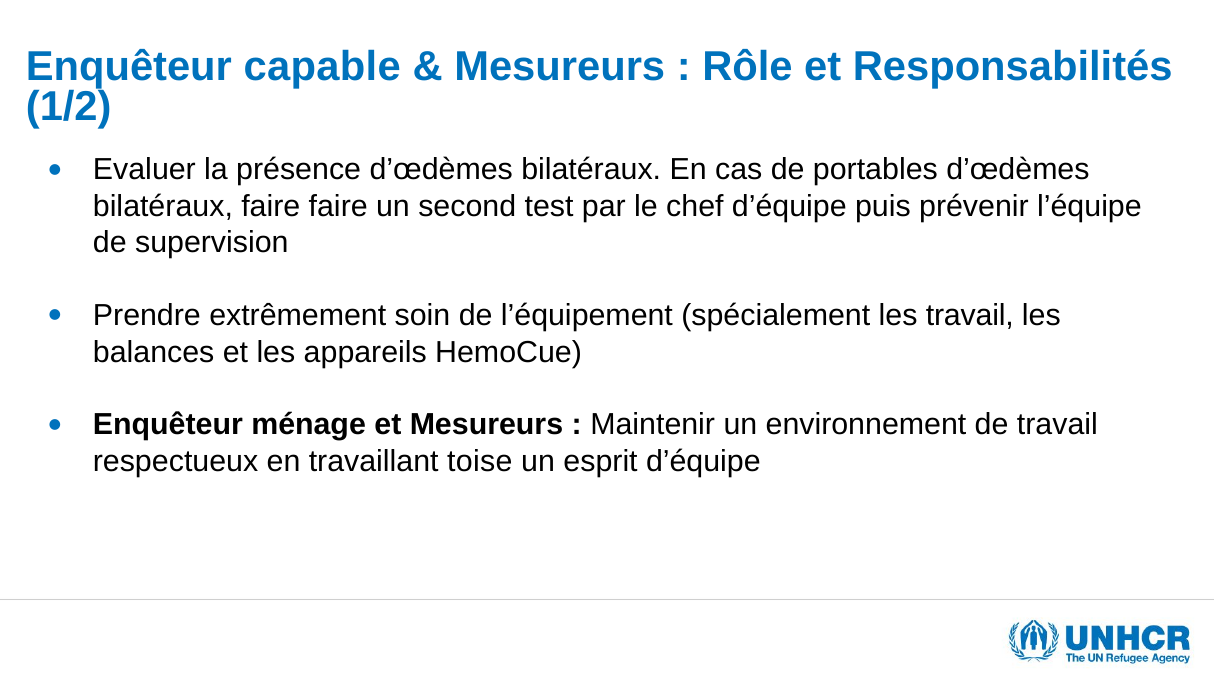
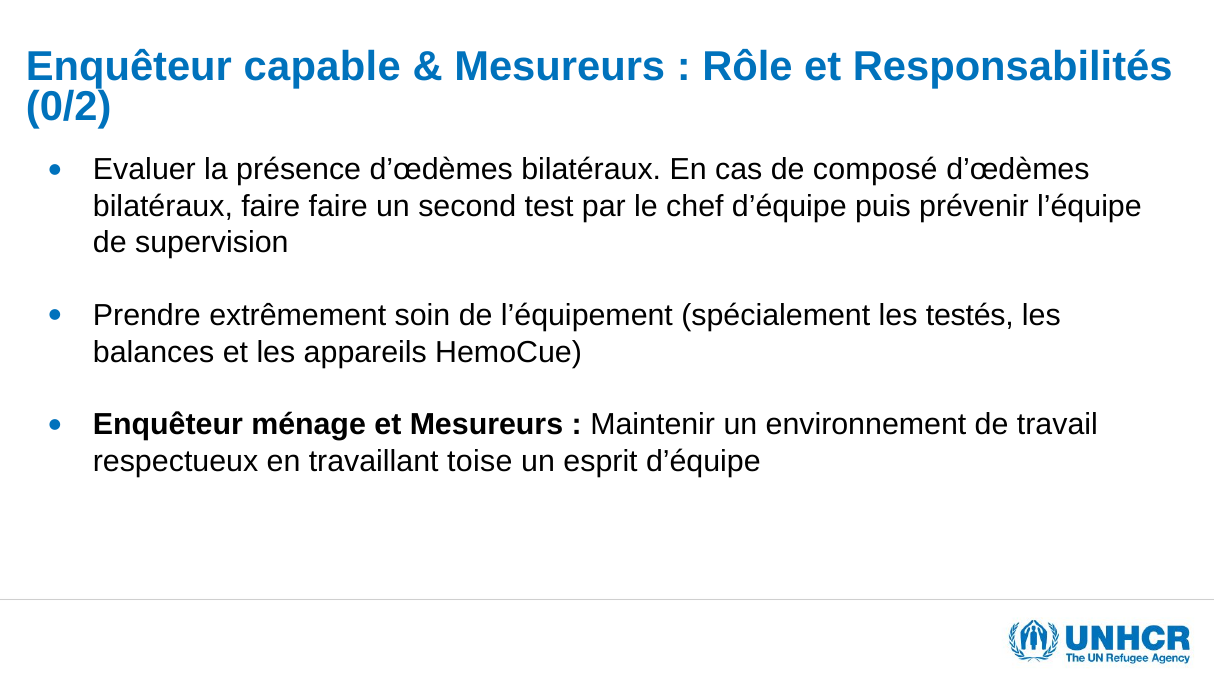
1/2: 1/2 -> 0/2 (69, 107)
portables: portables -> composé (875, 170)
les travail: travail -> testés (970, 316)
